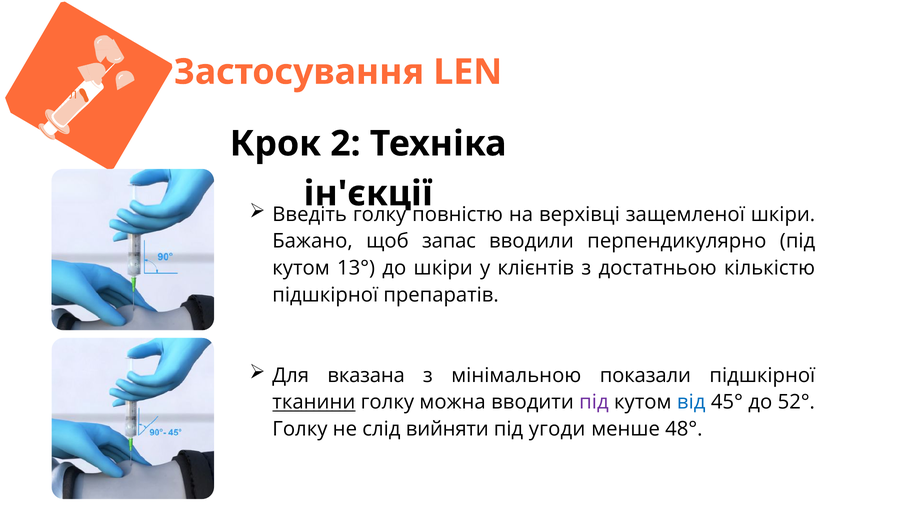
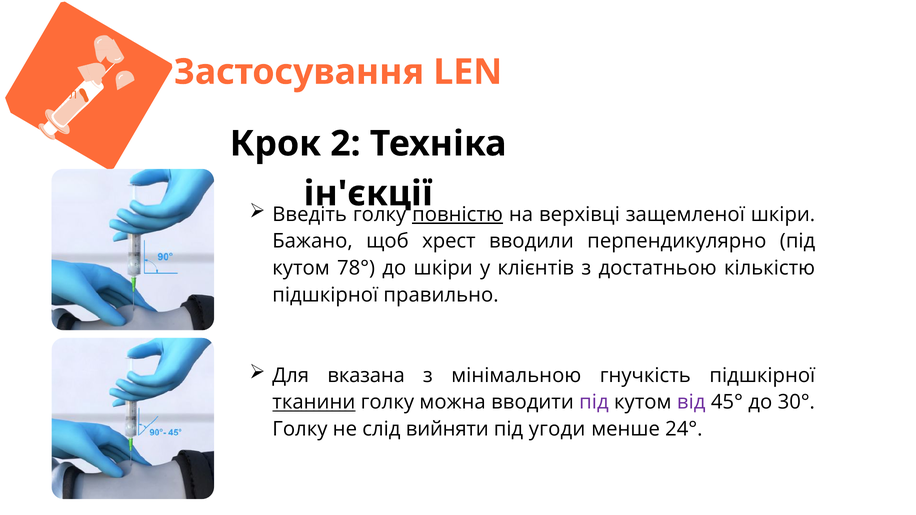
повністю underline: none -> present (458, 215)
запас: запас -> хрест (449, 241)
13°: 13° -> 78° (356, 268)
препаратів: препаратів -> правильно (441, 295)
показали: показали -> гнучкість (645, 376)
від colour: blue -> purple (691, 402)
52°: 52° -> 30° (796, 402)
48°: 48° -> 24° (684, 429)
